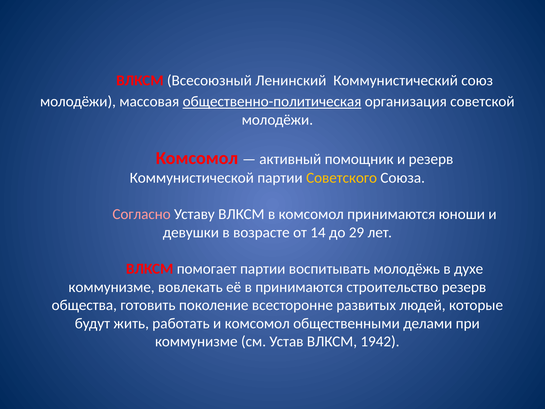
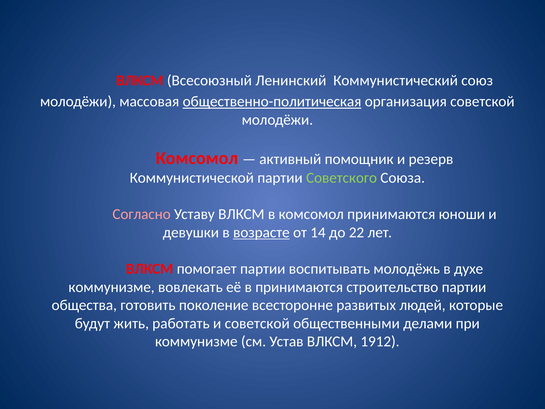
Советского colour: yellow -> light green (342, 178)
возрасте underline: none -> present (261, 232)
29: 29 -> 22 (357, 232)
строительство резерв: резерв -> партии (464, 287)
и комсомол: комсомол -> советской (257, 323)
1942: 1942 -> 1912 (380, 341)
